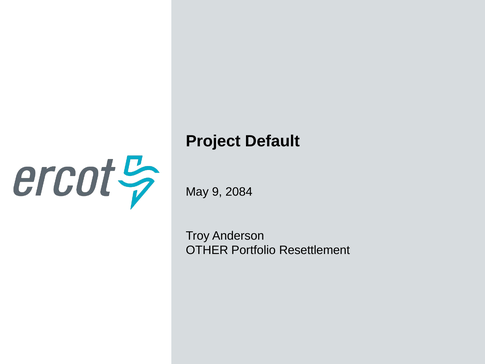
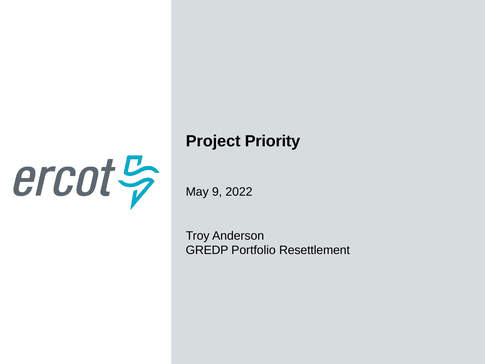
Default: Default -> Priority (272, 141)
2084: 2084 -> 2022 (239, 192)
OTHER: OTHER -> GREDP (207, 250)
